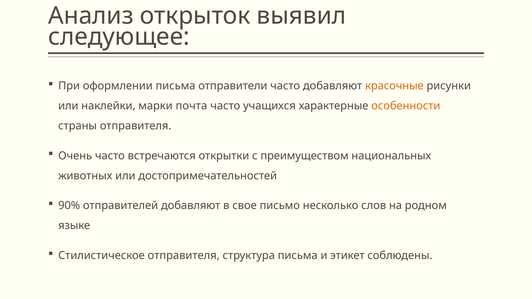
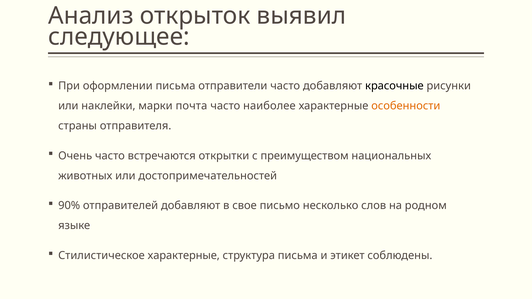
красочные colour: orange -> black (394, 86)
учащихся: учащихся -> наиболее (269, 106)
Стилистическое отправителя: отправителя -> характерные (184, 256)
